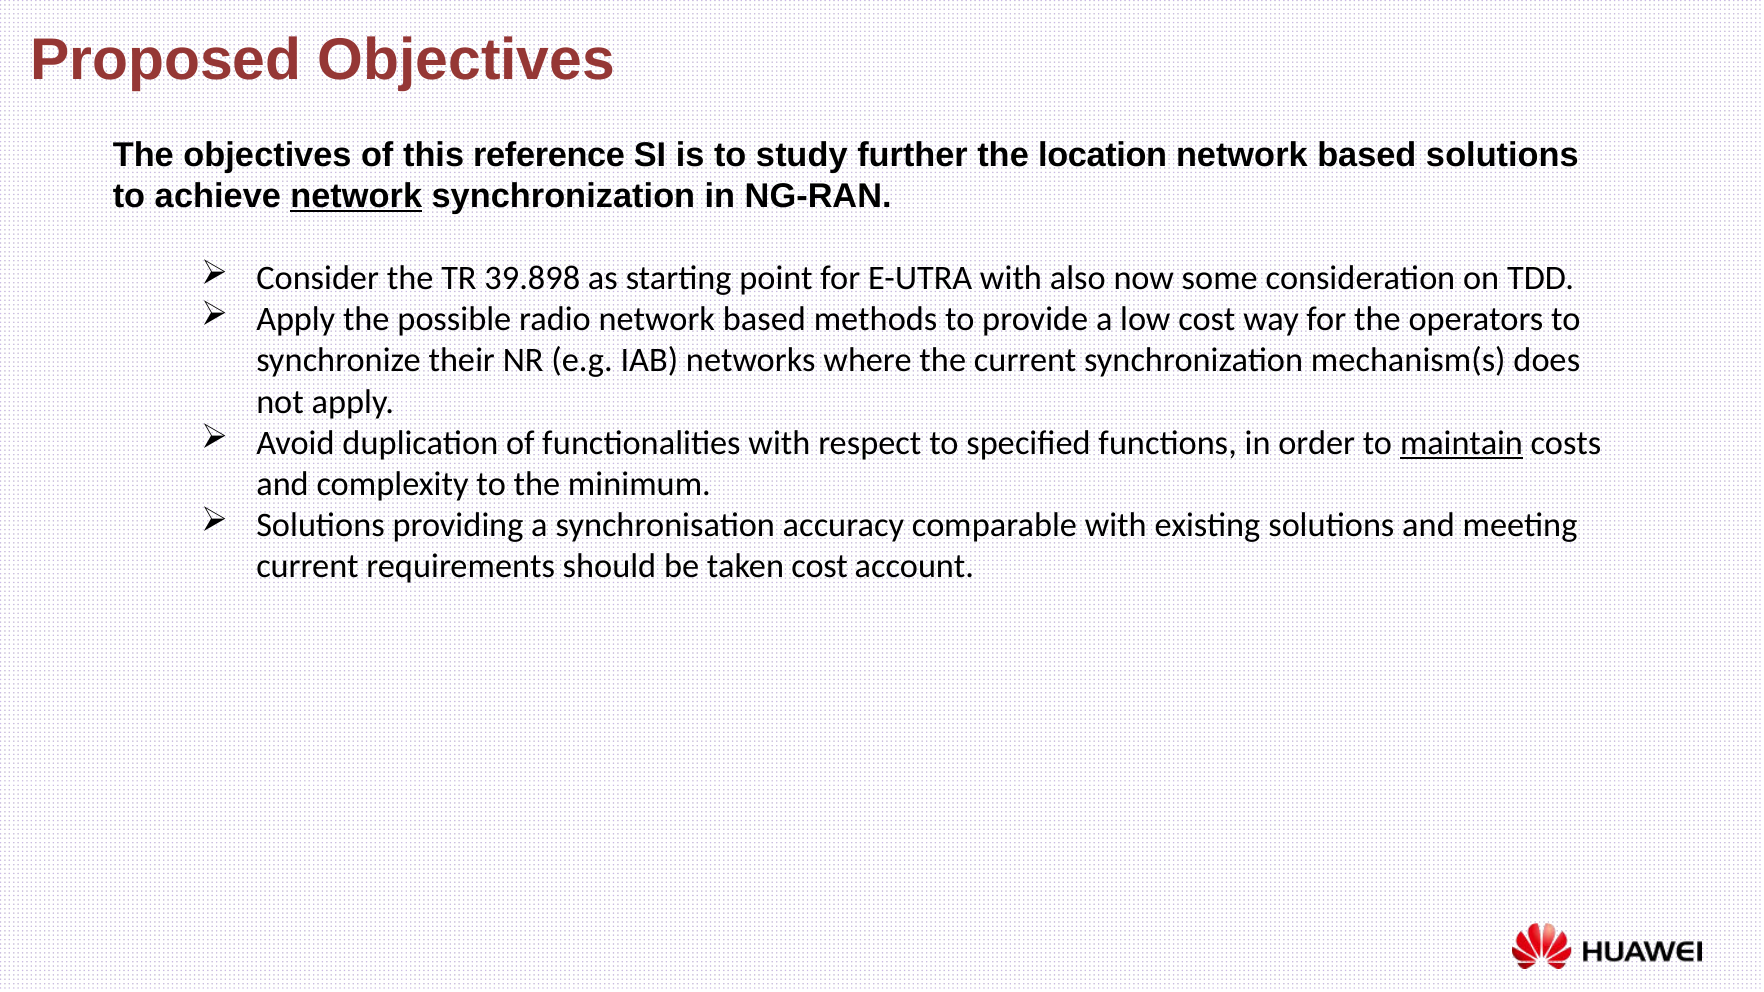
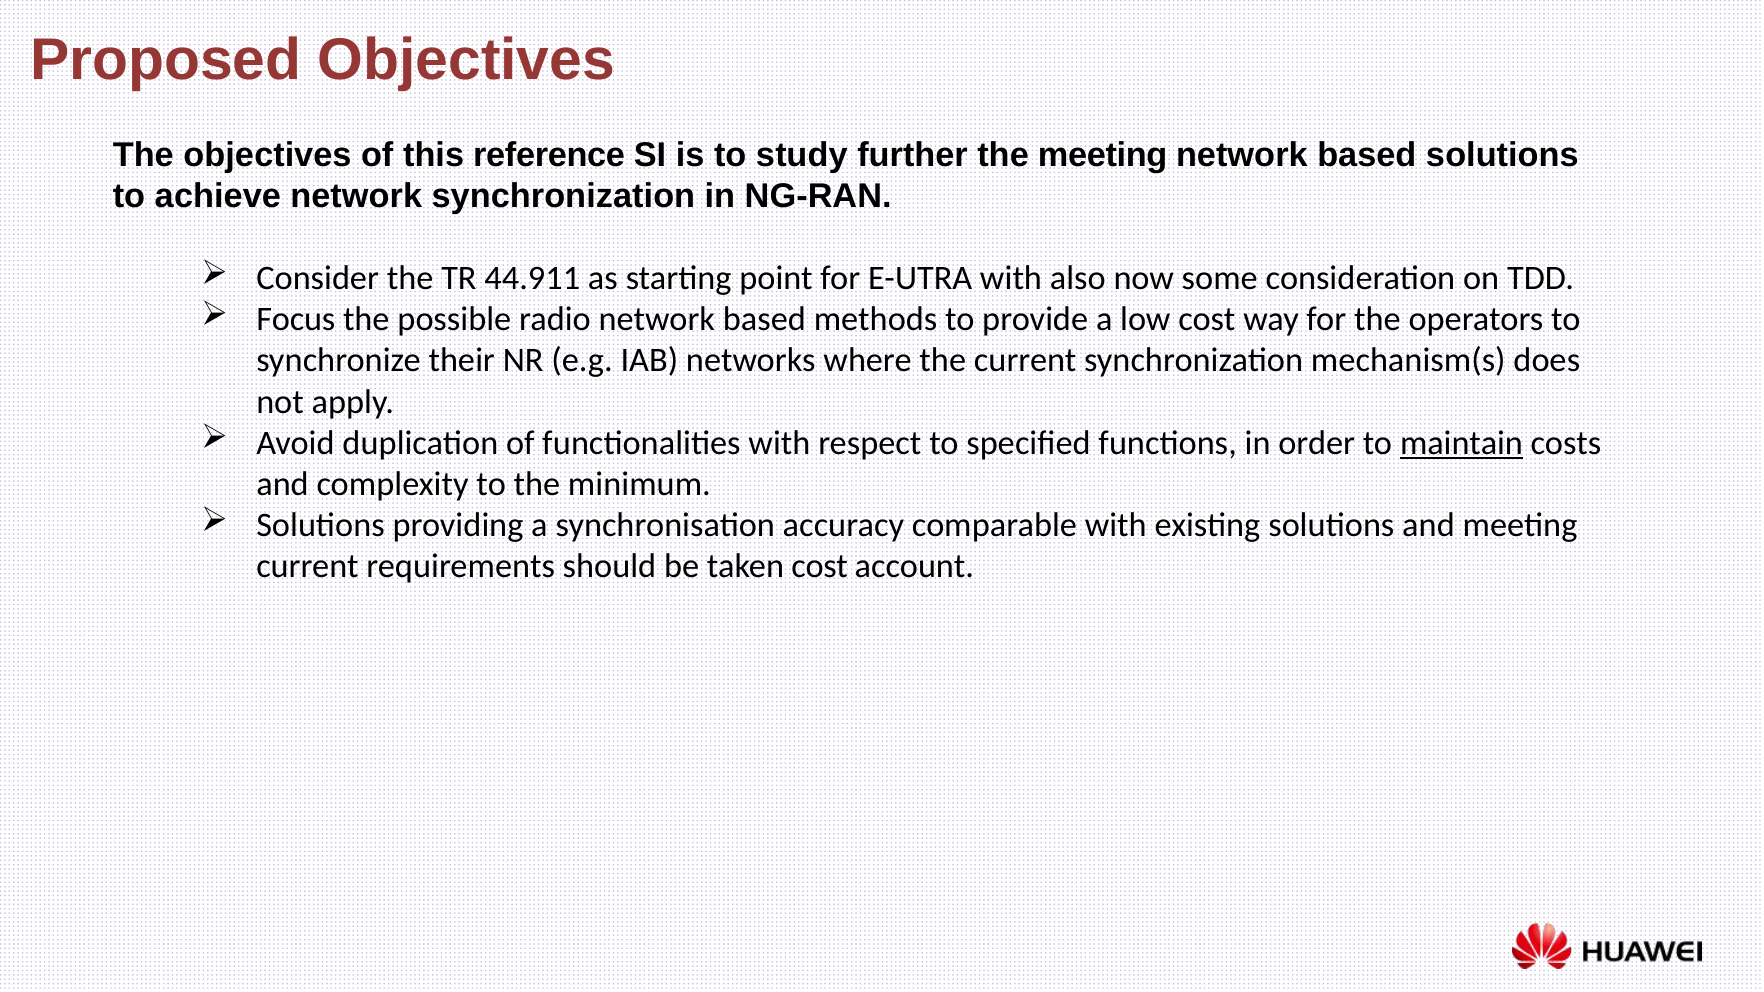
the location: location -> meeting (1103, 155)
network underline: present -> none (356, 196)
39.898: 39.898 -> 44.911 (532, 278)
Apply: Apply -> Focus (296, 320)
